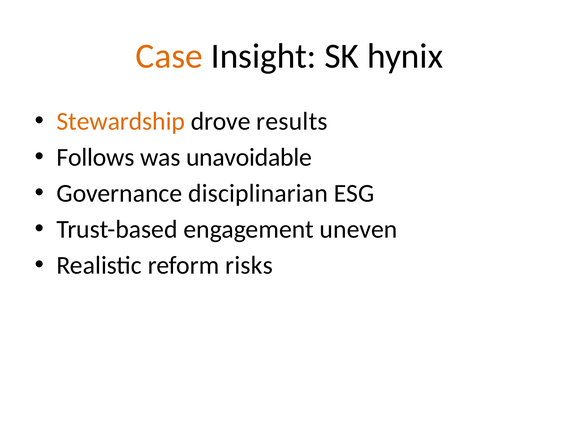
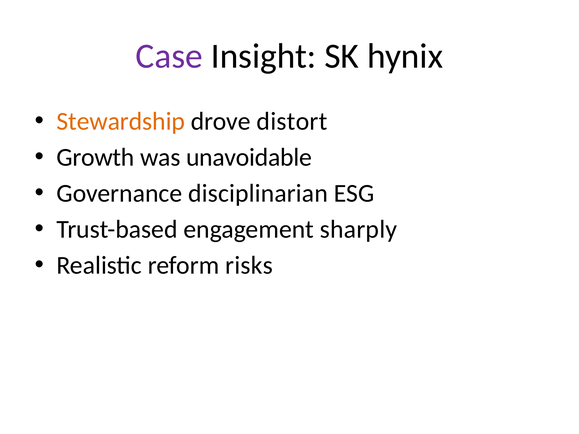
Case colour: orange -> purple (169, 56)
results: results -> distort (292, 121)
Follows: Follows -> Growth (95, 158)
uneven: uneven -> sharply (358, 230)
